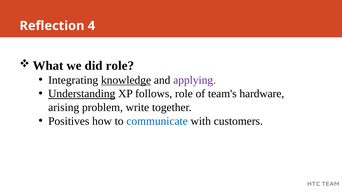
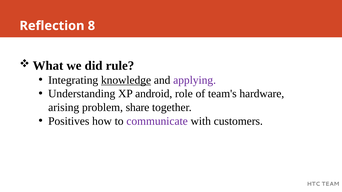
4: 4 -> 8 (91, 26)
did role: role -> rule (120, 66)
Understanding underline: present -> none (82, 94)
follows: follows -> android (154, 94)
write: write -> share (138, 108)
communicate colour: blue -> purple (157, 121)
